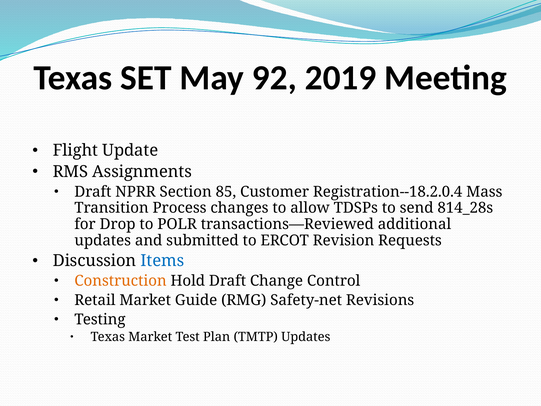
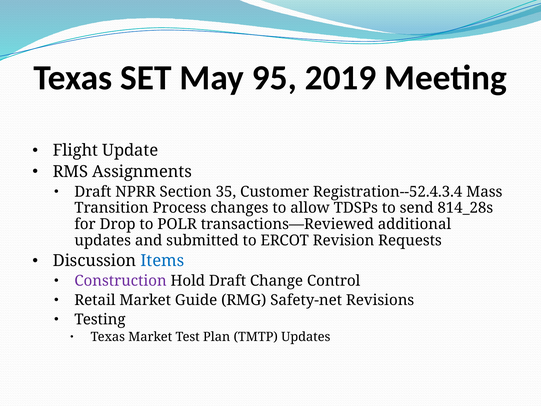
92: 92 -> 95 (274, 78)
85: 85 -> 35 (226, 192)
Registration--18.2.0.4: Registration--18.2.0.4 -> Registration--52.4.3.4 (388, 192)
Construction colour: orange -> purple (121, 281)
